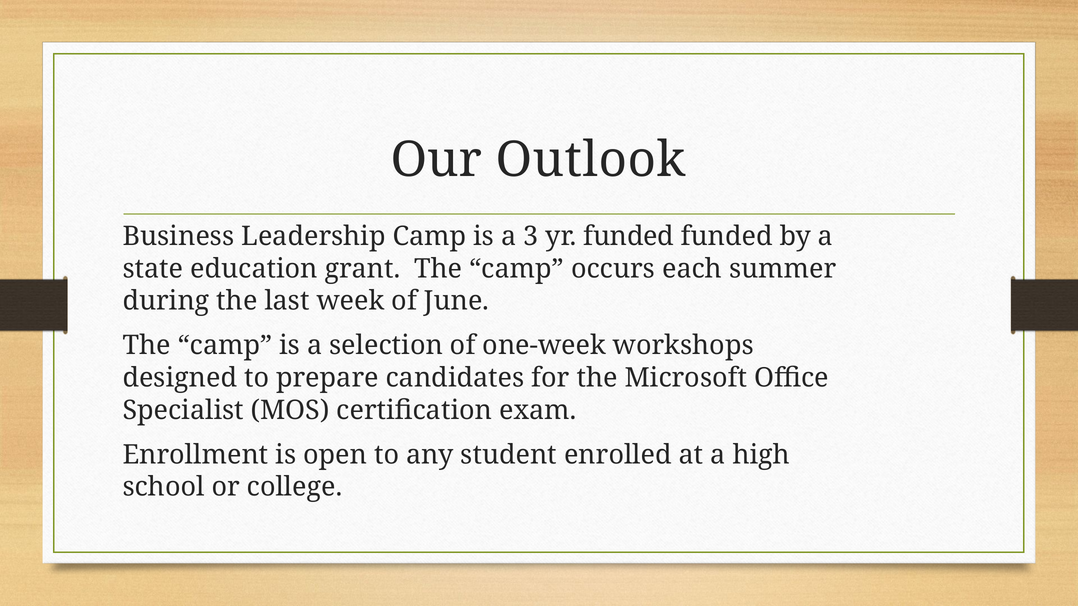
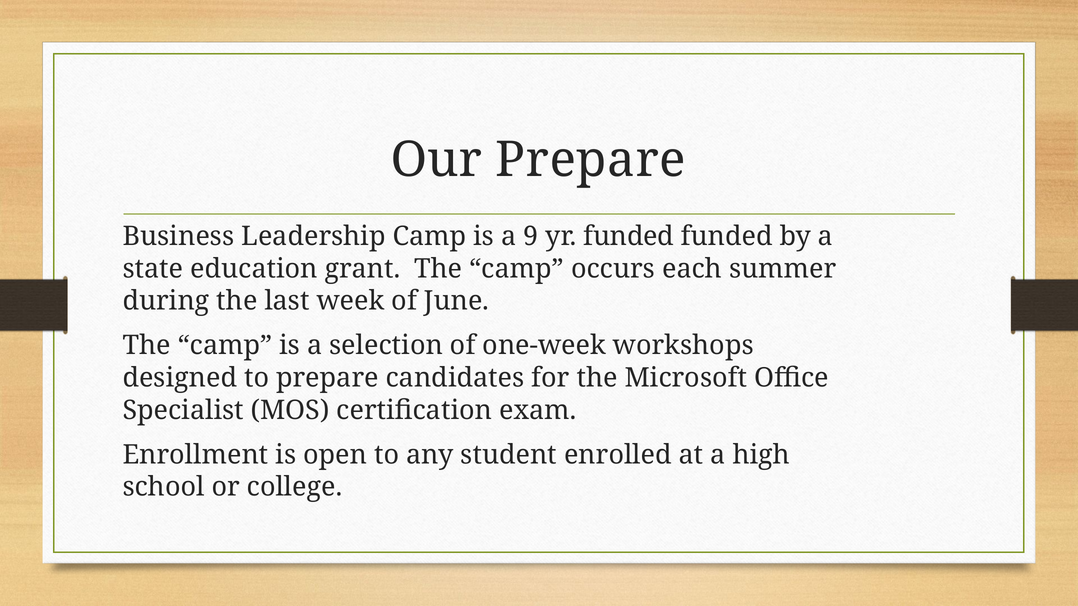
Our Outlook: Outlook -> Prepare (591, 160)
3: 3 -> 9 (531, 237)
